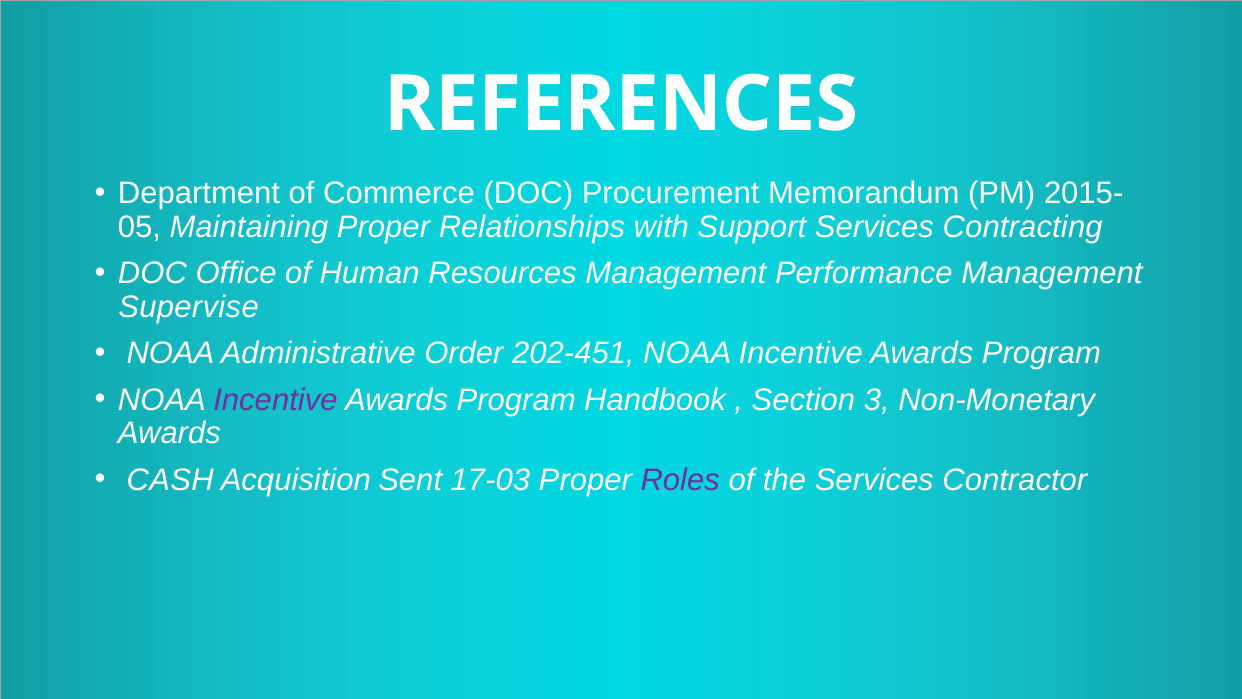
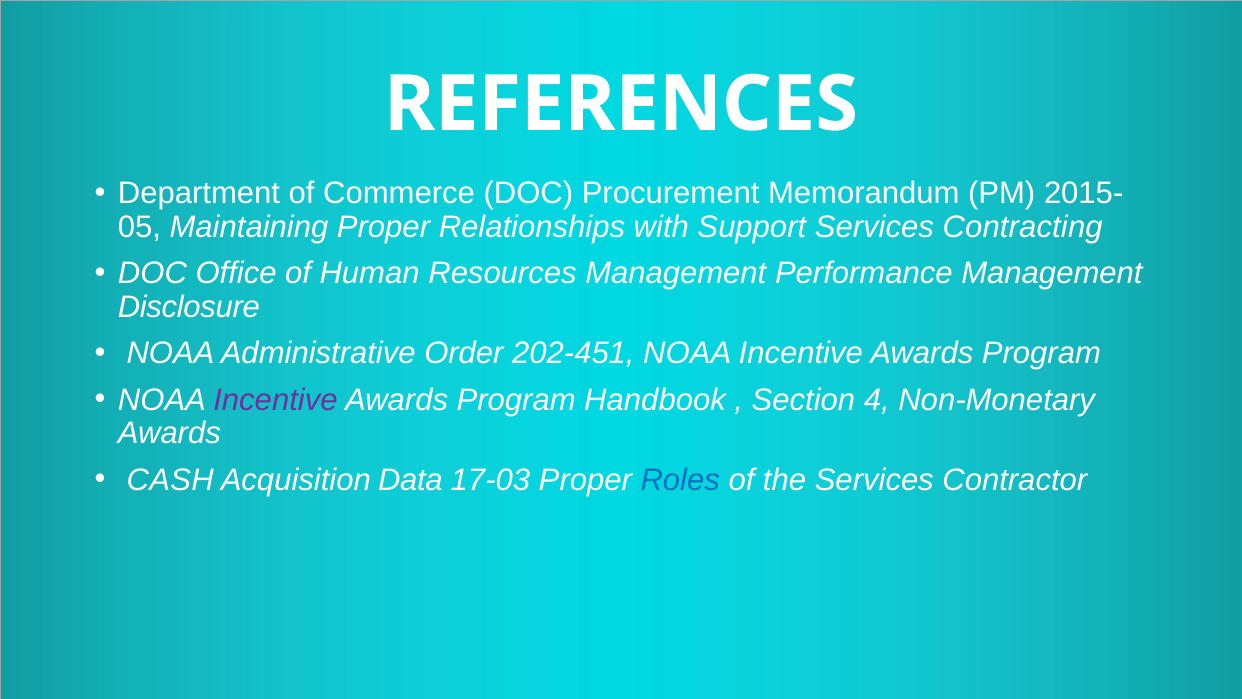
Supervise: Supervise -> Disclosure (189, 307)
3: 3 -> 4 (877, 400)
Sent: Sent -> Data (410, 480)
Roles colour: purple -> blue (680, 480)
